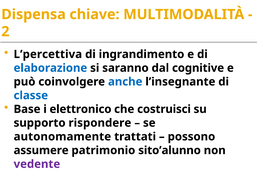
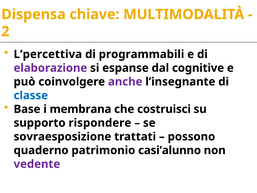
ingrandimento: ingrandimento -> programmabili (141, 54)
elaborazione colour: blue -> purple (50, 68)
saranno: saranno -> espanse (125, 68)
anche colour: blue -> purple (125, 82)
elettronico: elettronico -> membrana (80, 109)
autonomamente: autonomamente -> sovraesposizione (62, 136)
assumere: assumere -> quaderno (41, 150)
sito’alunno: sito’alunno -> casi’alunno (170, 150)
